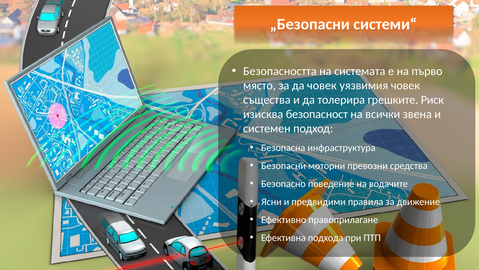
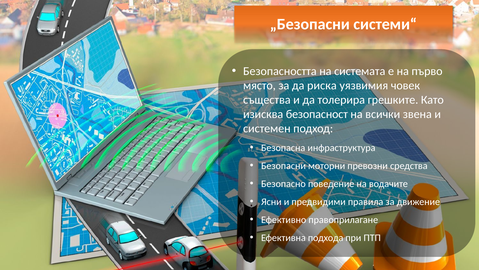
да човек: човек -> риска (322, 85)
Риск: Риск -> Като (432, 100)
